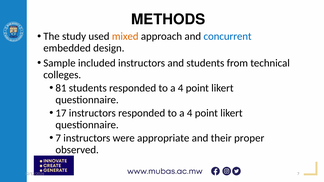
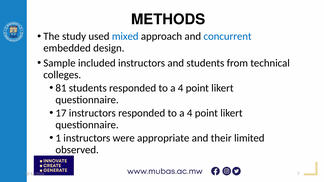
mixed colour: orange -> blue (125, 36)
7: 7 -> 1 (58, 138)
proper: proper -> limited (249, 138)
